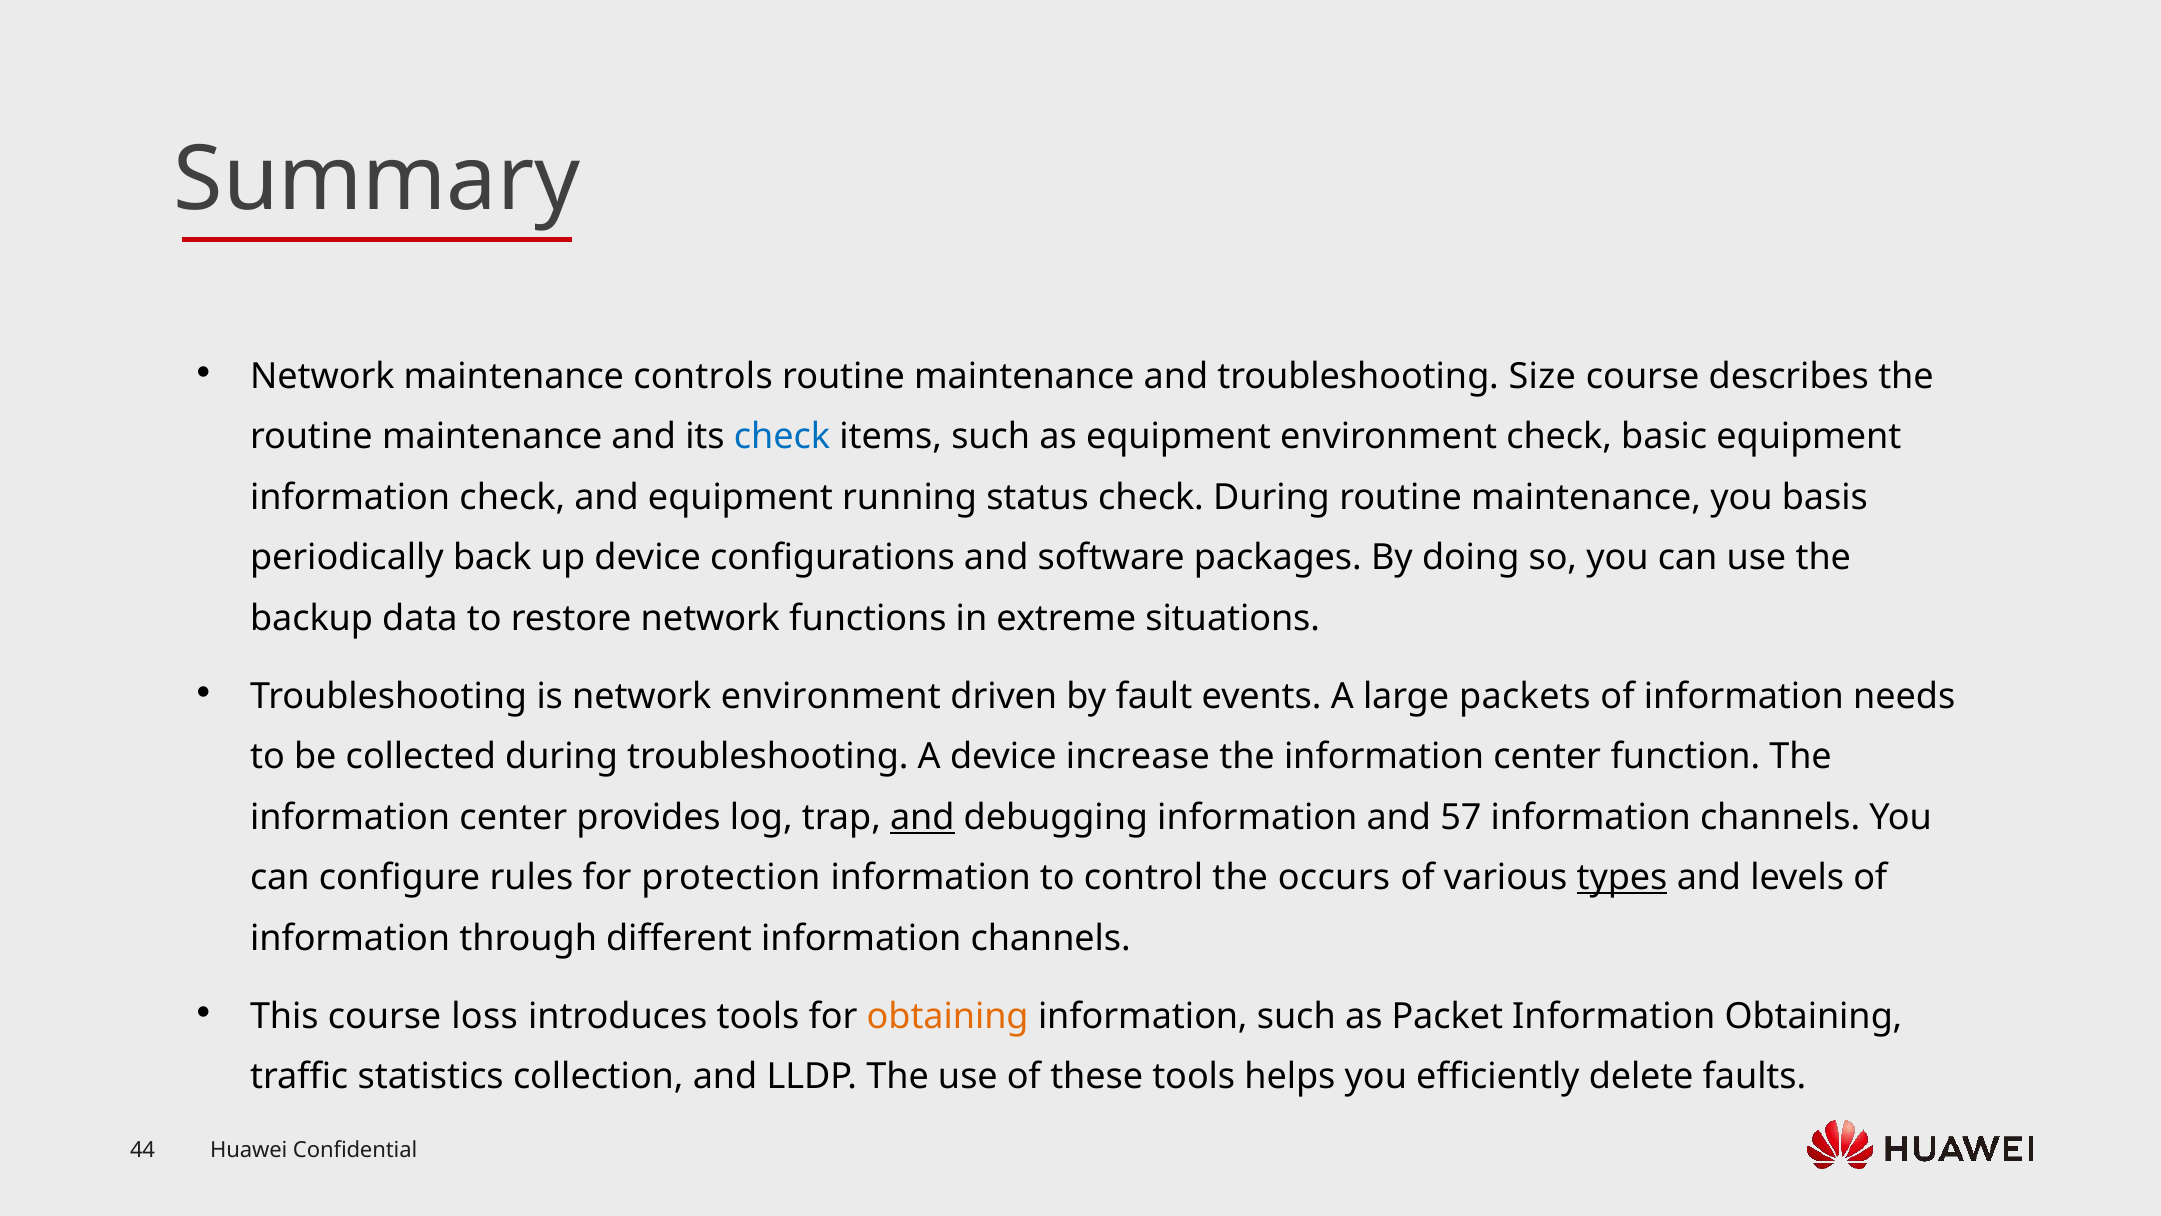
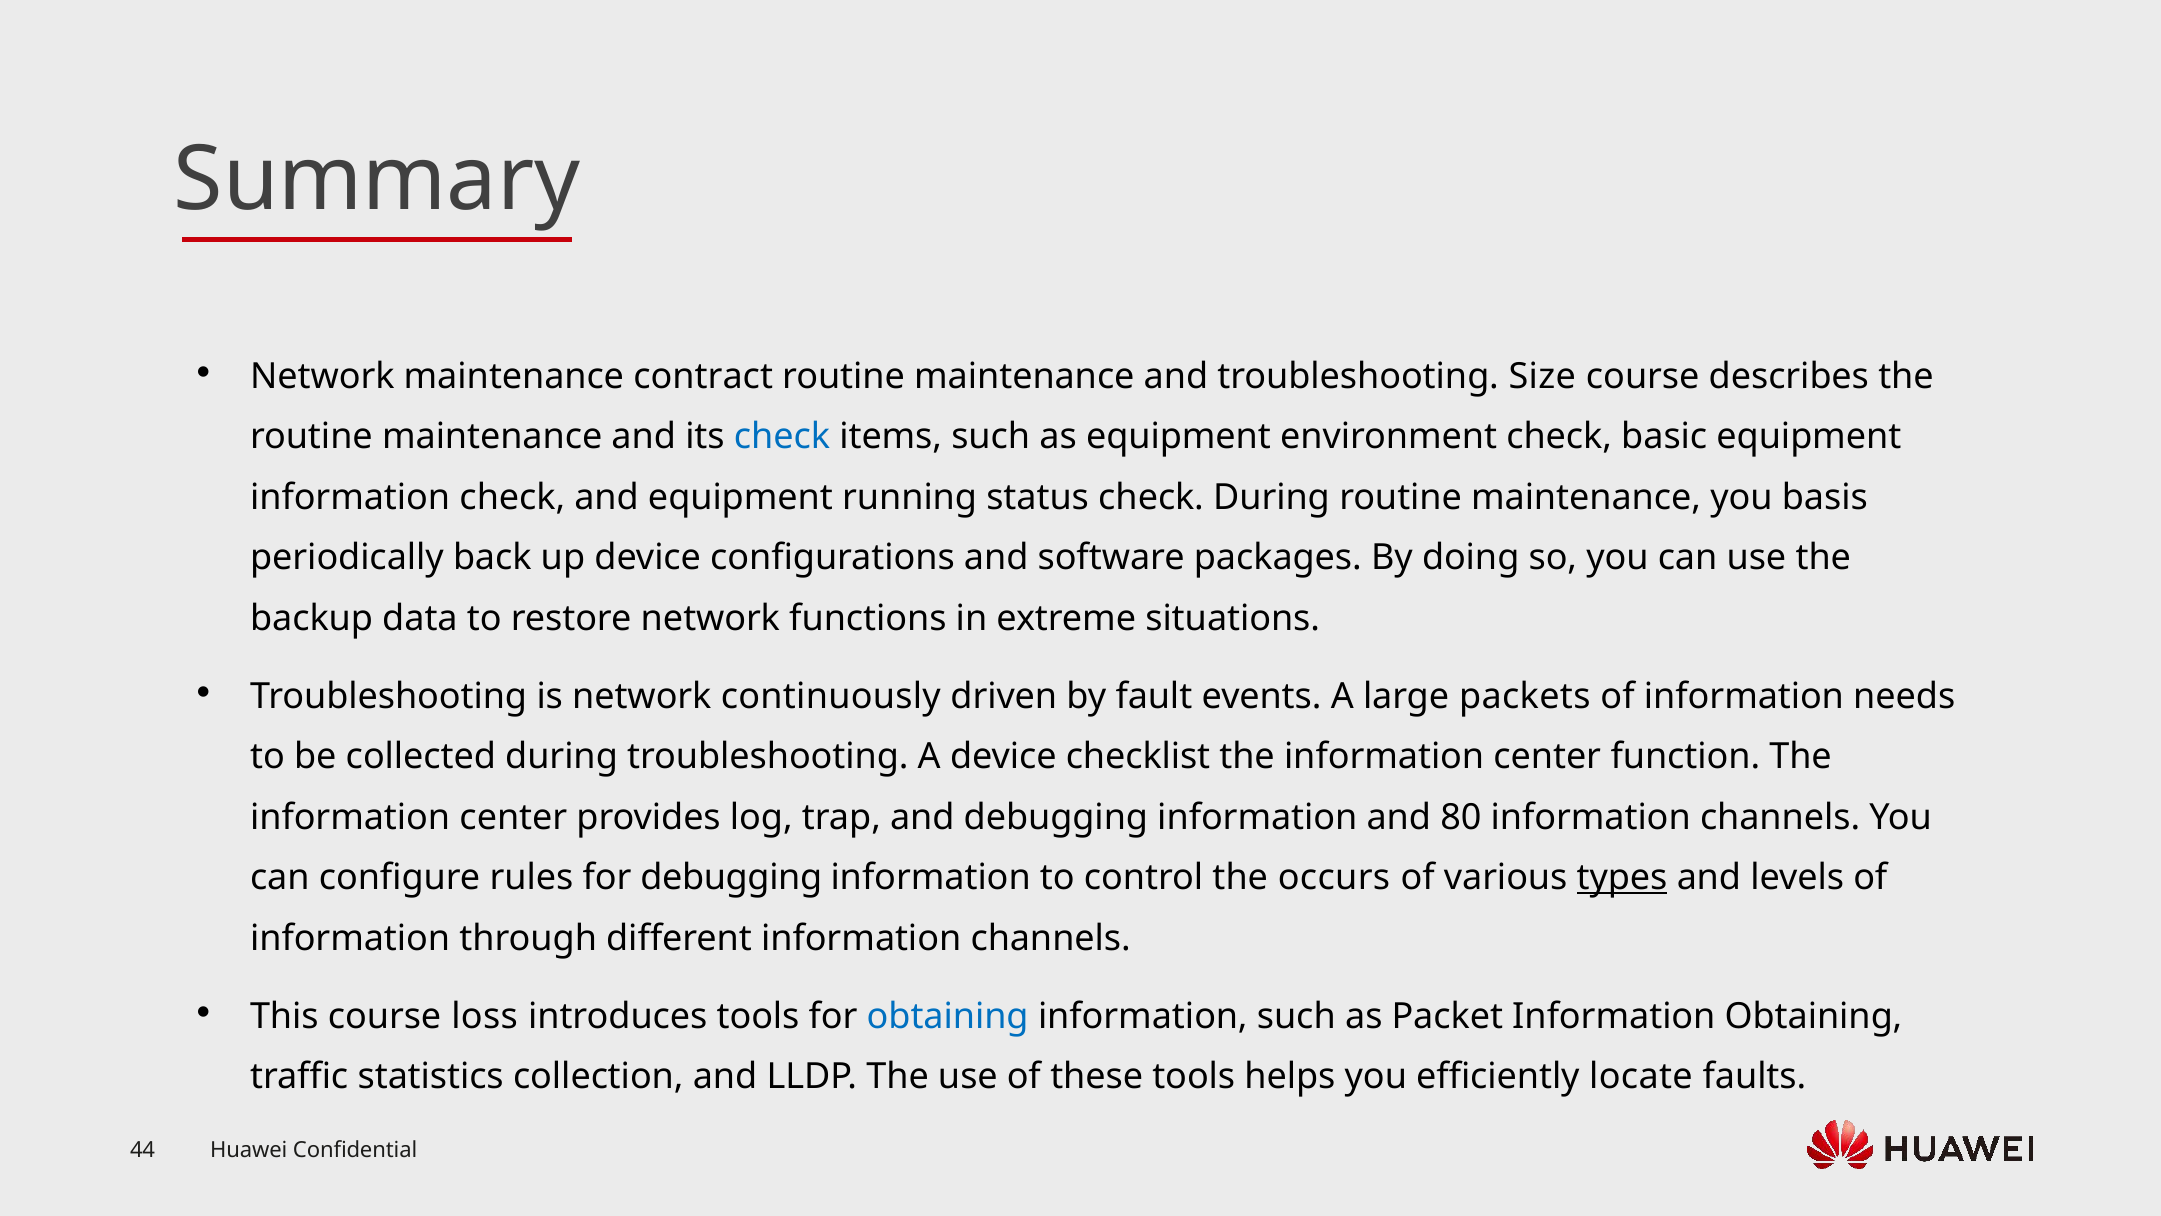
controls: controls -> contract (703, 376)
network environment: environment -> continuously (831, 696)
increase: increase -> checklist (1138, 757)
and underline: present -> none (922, 817)
57: 57 -> 80 (1461, 817)
for protection: protection -> debugging (731, 877)
obtaining colour: orange -> blue (948, 1016)
delete: delete -> locate (1641, 1077)
